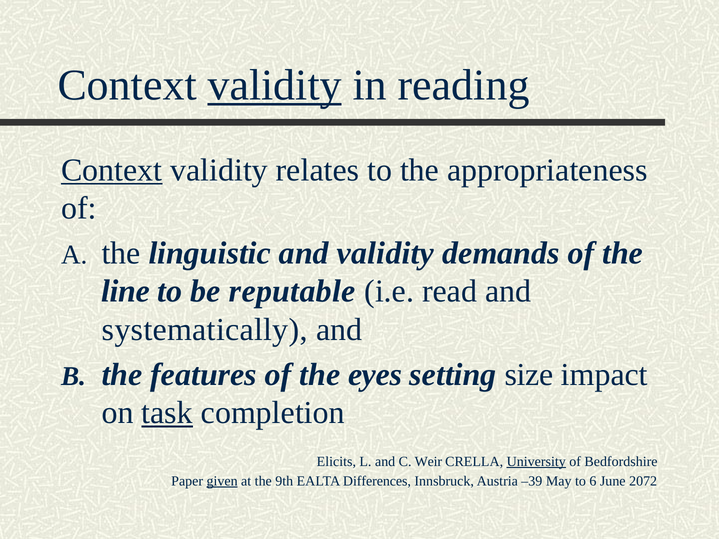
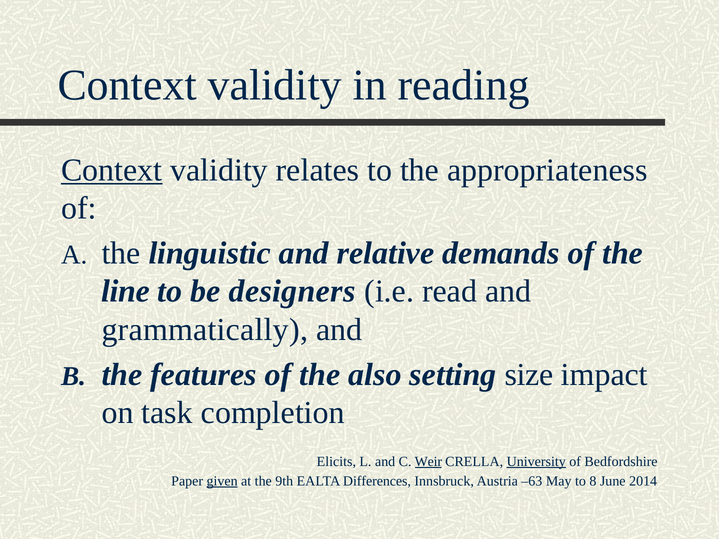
validity underline: present -> none (275, 85)
and validity: validity -> relative (386, 253)
reputable: reputable -> designers (292, 292)
systematically: systematically -> grammatically (205, 330)
eyes: eyes -> also (375, 375)
task underline: present -> none (167, 413)
Weir underline: none -> present (428, 462)
–39: –39 -> –63 (532, 481)
6: 6 -> 8 (593, 481)
2072: 2072 -> 2014 (643, 481)
